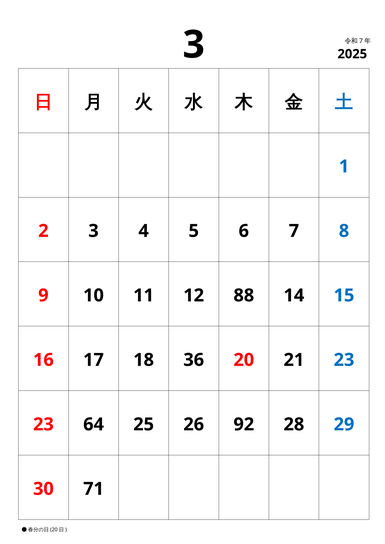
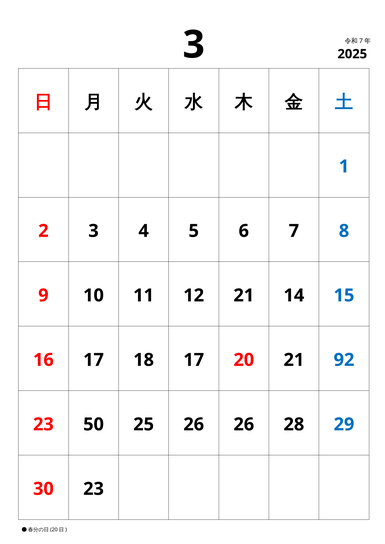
12 88: 88 -> 21 (244, 296)
18 36: 36 -> 17 (194, 360)
21 23: 23 -> 92 (344, 360)
64: 64 -> 50 (94, 425)
26 92: 92 -> 26 (244, 425)
30 71: 71 -> 23 (94, 489)
